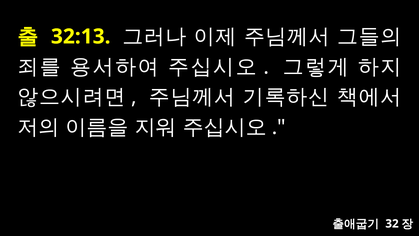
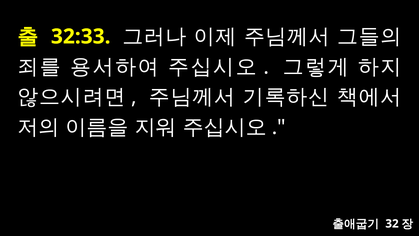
32:13: 32:13 -> 32:33 (81, 37)
